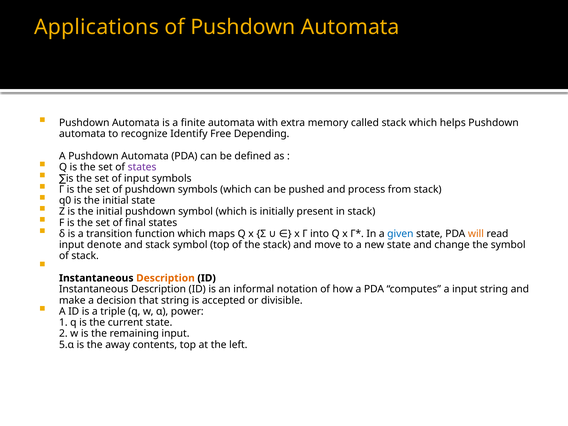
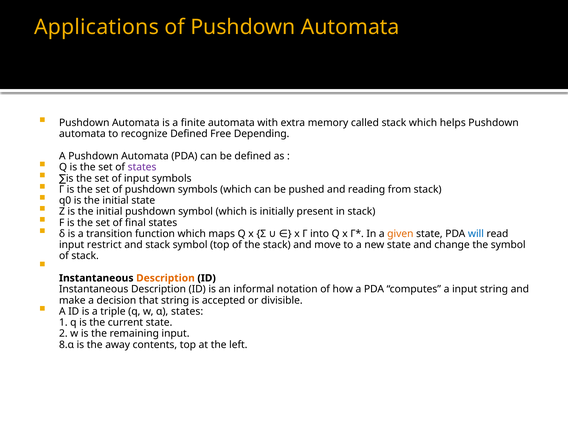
recognize Identify: Identify -> Defined (189, 134)
process: process -> reading (367, 189)
given colour: blue -> orange (400, 234)
will colour: orange -> blue (476, 234)
denote: denote -> restrict (104, 245)
α power: power -> states (187, 311)
5.α: 5.α -> 8.α (67, 345)
